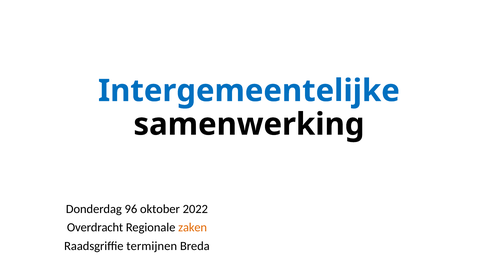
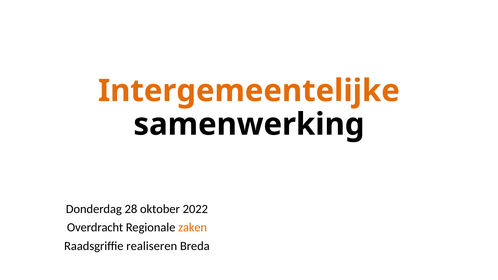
Intergemeentelijke colour: blue -> orange (249, 91)
96: 96 -> 28 (131, 209)
termijnen: termijnen -> realiseren (152, 246)
